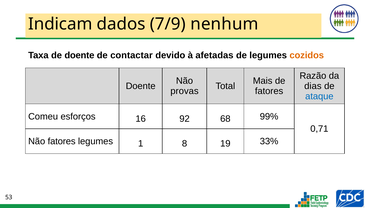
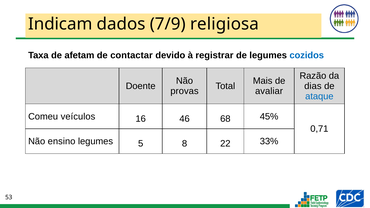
nenhum: nenhum -> religiosa (224, 24)
de doente: doente -> afetam (79, 55)
afetadas: afetadas -> registrar (214, 55)
cozidos colour: orange -> blue (307, 55)
fatores: fatores -> avaliar (269, 91)
esforços: esforços -> veículos (78, 117)
92: 92 -> 46 (185, 119)
99%: 99% -> 45% (269, 117)
Não fatores: fatores -> ensino (62, 141)
1: 1 -> 5 (141, 144)
19: 19 -> 22 (225, 144)
